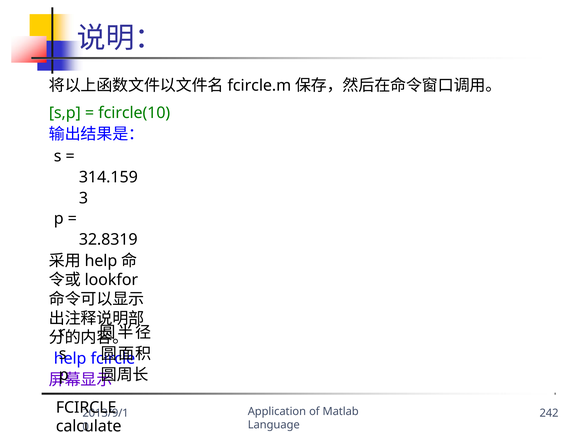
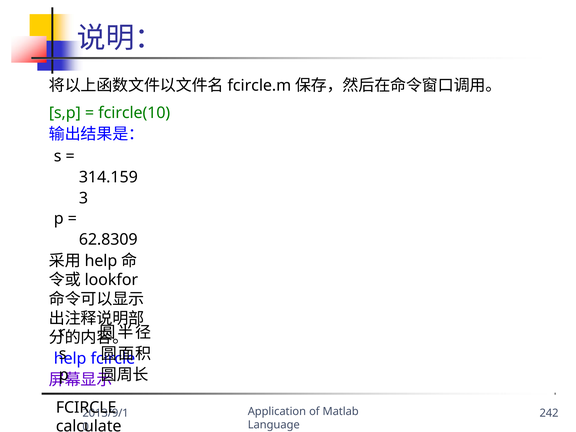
32.8319: 32.8319 -> 62.8309 (108, 240)
